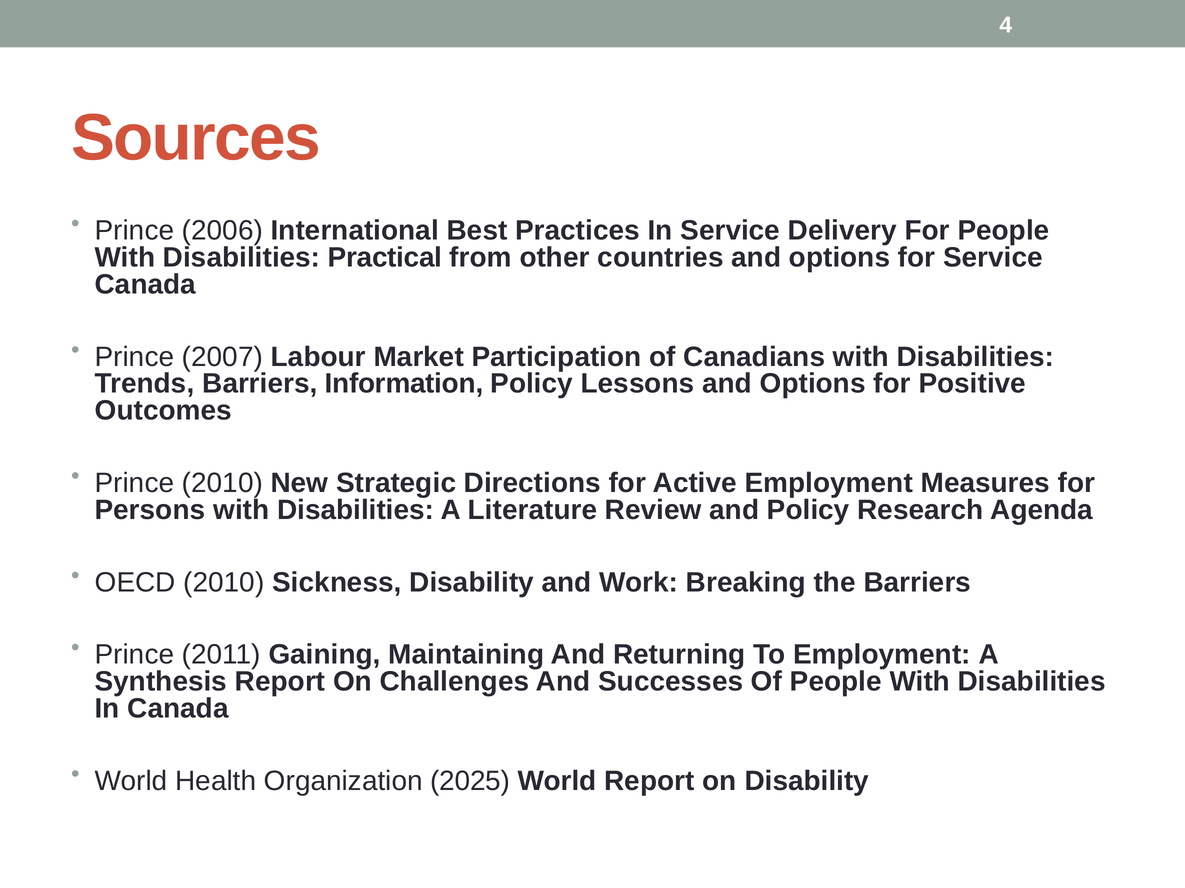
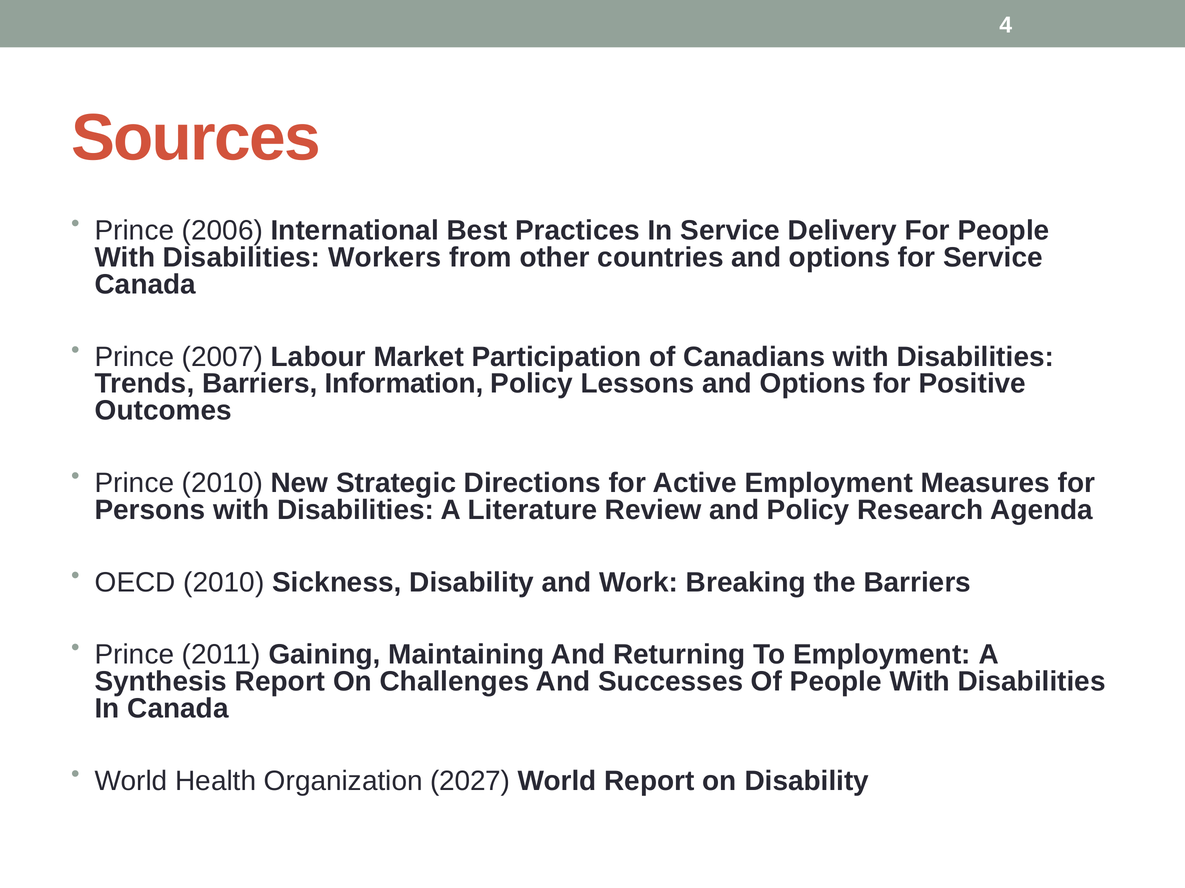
Practical: Practical -> Workers (385, 258)
2025: 2025 -> 2027 (470, 782)
